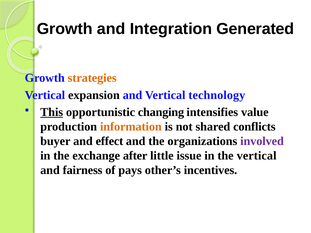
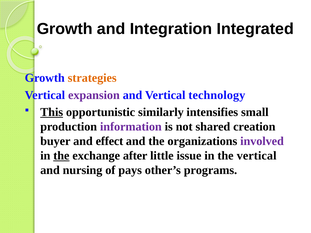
Generated: Generated -> Integrated (255, 29)
expansion colour: black -> purple (94, 95)
changing: changing -> similarly (161, 112)
value: value -> small (255, 112)
information colour: orange -> purple (131, 127)
conflicts: conflicts -> creation (254, 127)
the underline: none -> present (61, 156)
fairness: fairness -> nursing (83, 170)
incentives: incentives -> programs (210, 170)
